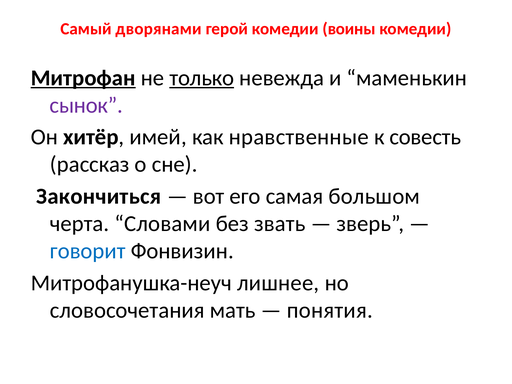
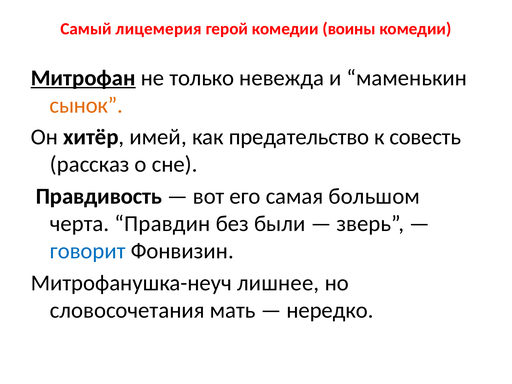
дворянами: дворянами -> лицемерия (159, 29)
только underline: present -> none (202, 78)
сынок colour: purple -> orange (86, 105)
нравственные: нравственные -> предательство (299, 137)
Закончиться: Закончиться -> Правдивость (99, 196)
Словами: Словами -> Правдин (162, 224)
звать: звать -> были (280, 224)
понятия: понятия -> нередко (330, 310)
